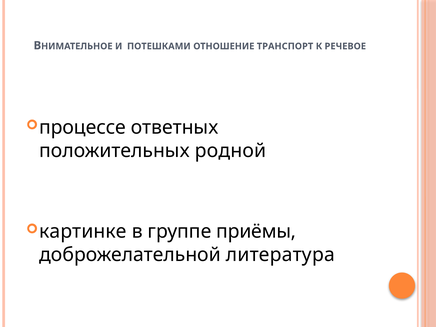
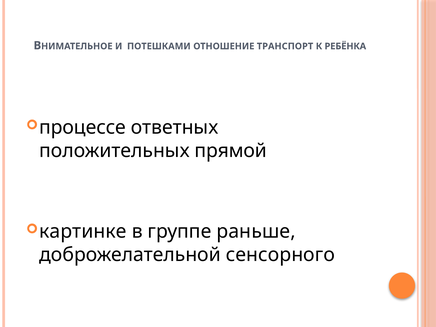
РЕЧЕВОЕ: РЕЧЕВОЕ -> РЕБЁНКА (345, 46)
родной: родной -> прямой (231, 151)
приёмы: приёмы -> раньше (256, 232)
литература: литература -> сенсорного (280, 255)
